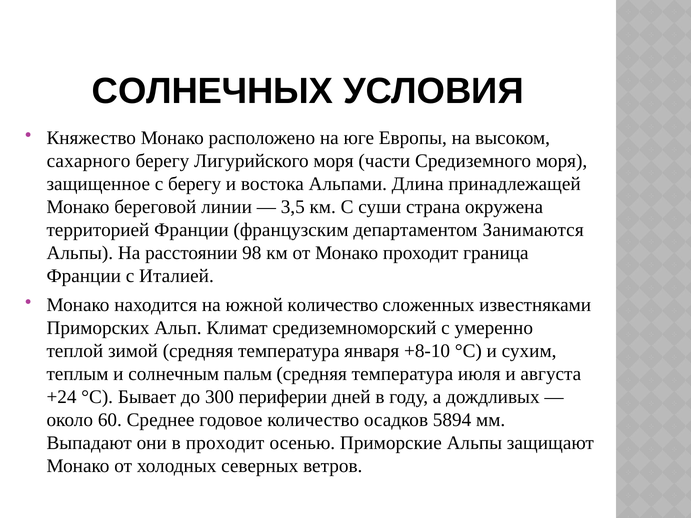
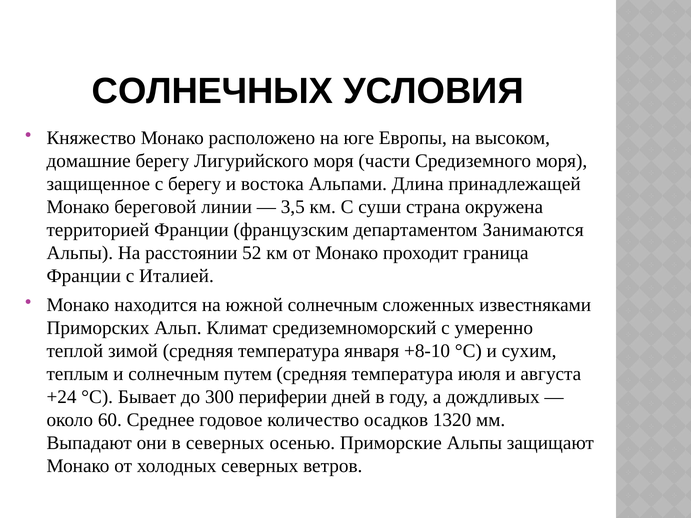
сахарного: сахарного -> домашние (89, 161)
98: 98 -> 52 (252, 253)
южной количество: количество -> солнечным (333, 305)
пальм: пальм -> путем (248, 374)
5894: 5894 -> 1320 (452, 420)
в проходит: проходит -> северных (225, 443)
